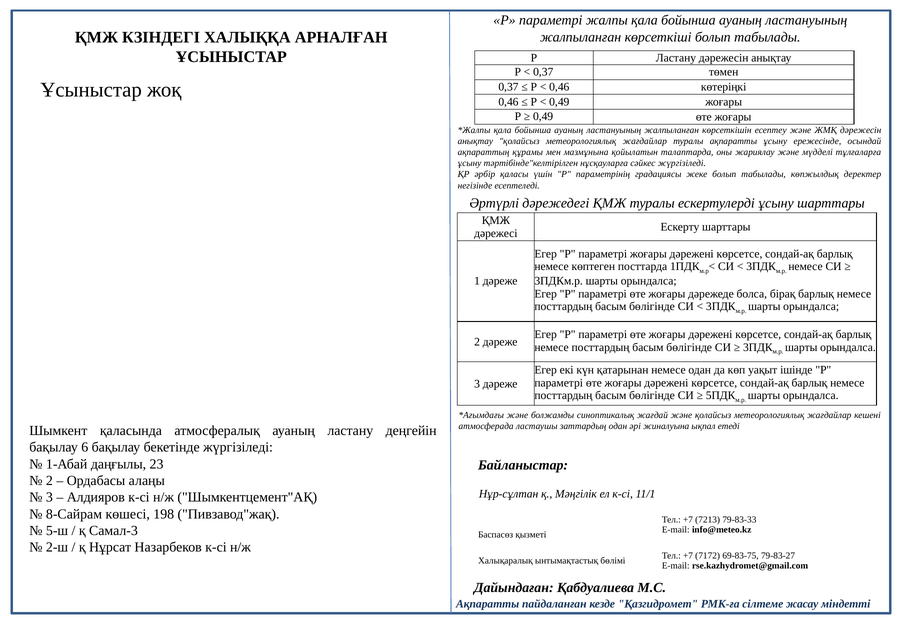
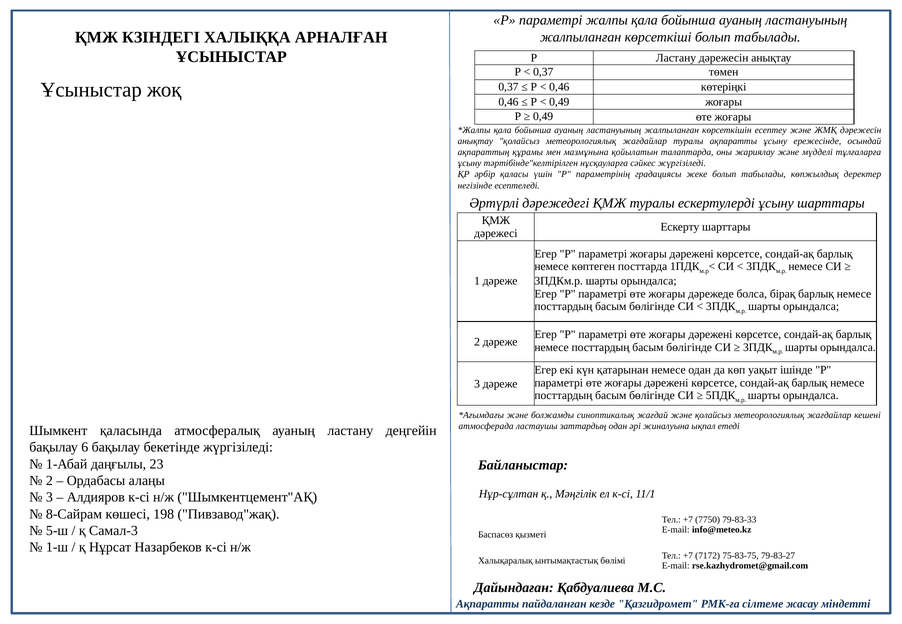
7213: 7213 -> 7750 (708, 520)
2-ш: 2-ш -> 1-ш (57, 548)
69-83-75: 69-83-75 -> 75-83-75 (741, 556)
